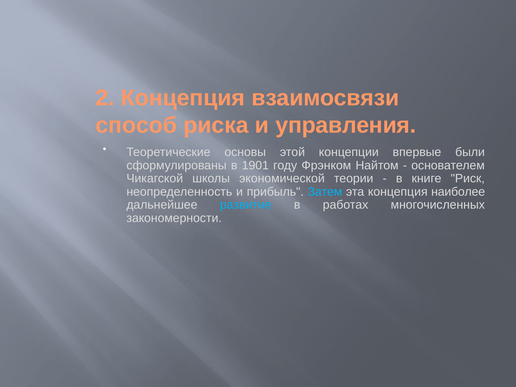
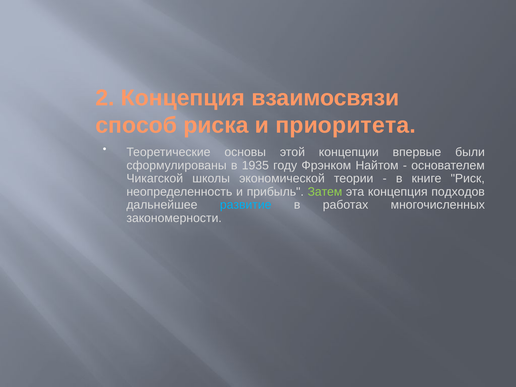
управления: управления -> приоритета (346, 125)
1901: 1901 -> 1935 (255, 165)
Затем colour: light blue -> light green (325, 192)
наиболее: наиболее -> подходов (458, 192)
